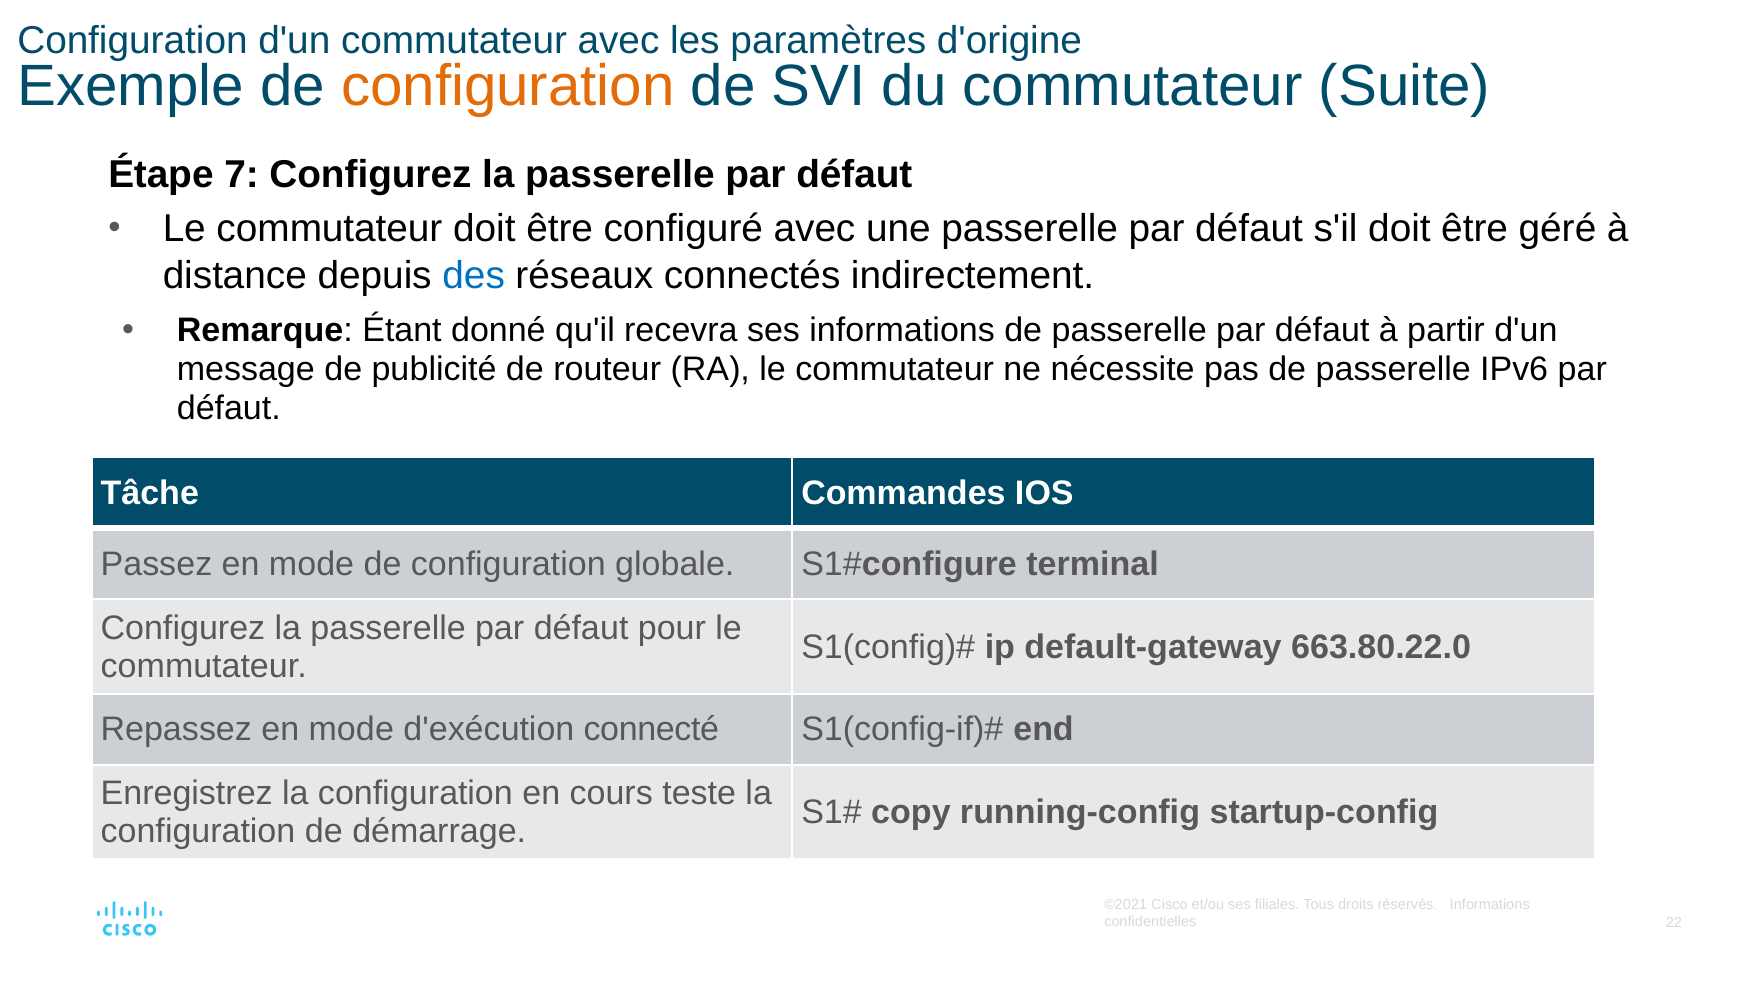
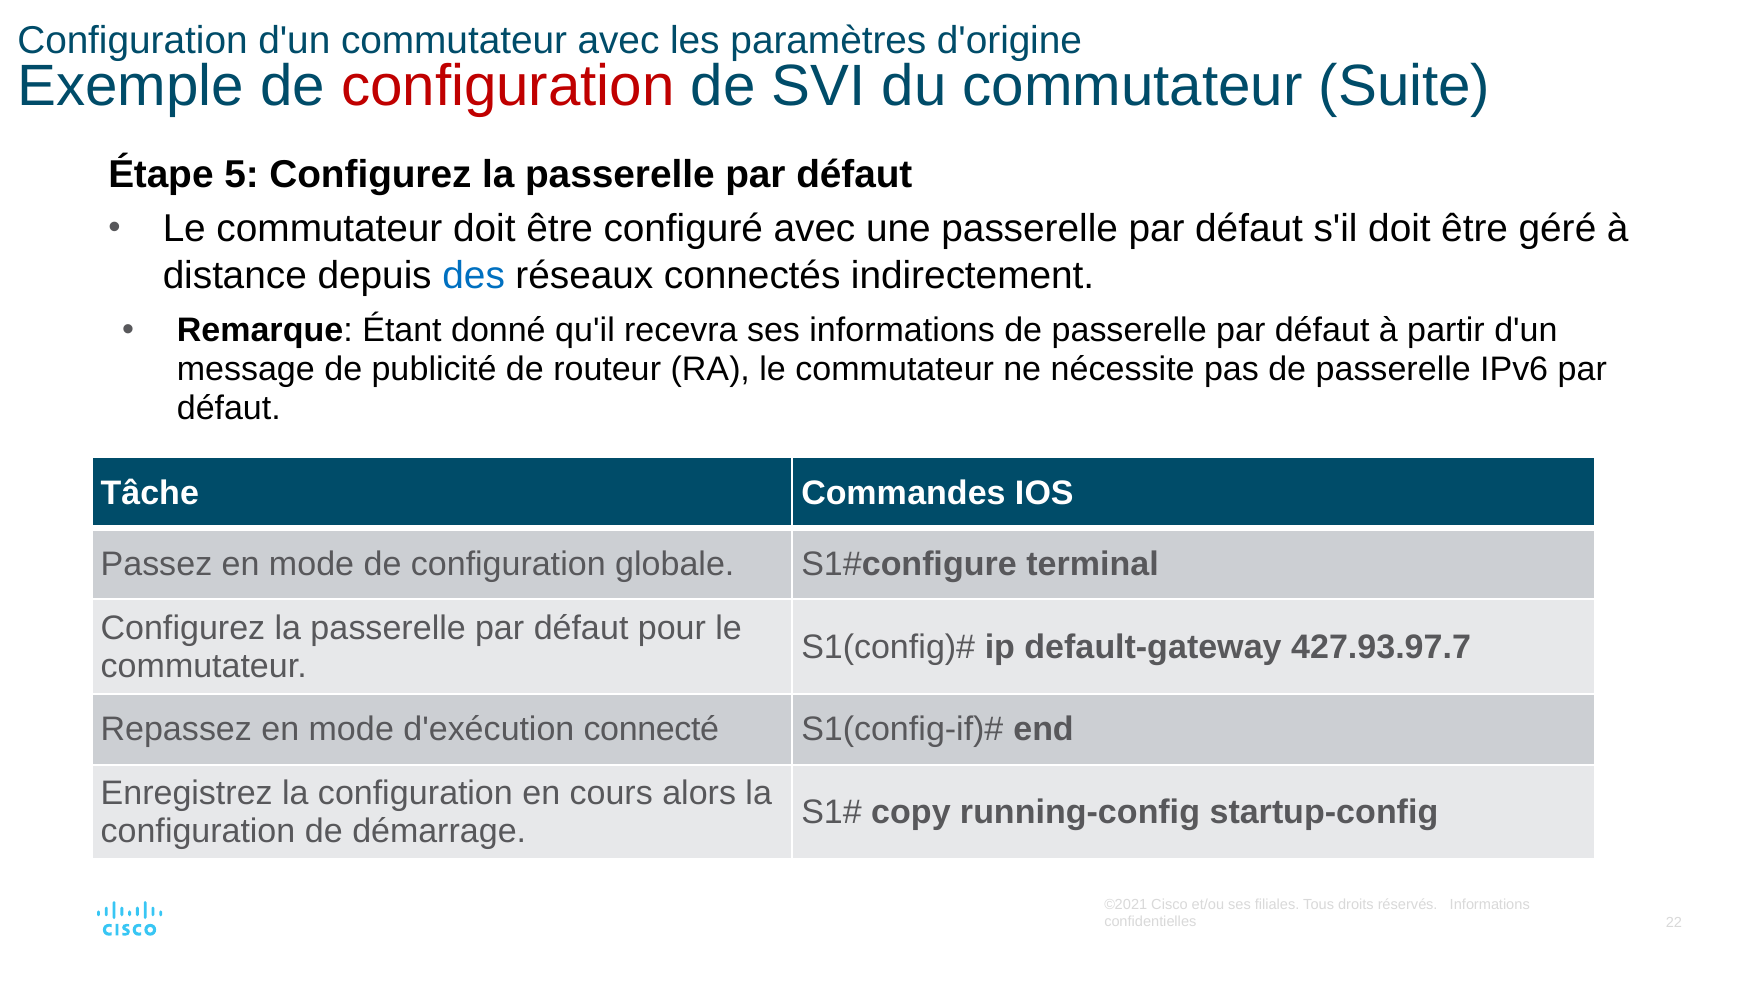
configuration colour: orange -> red (508, 86)
7: 7 -> 5 (242, 175)
663.80.22.0: 663.80.22.0 -> 427.93.97.7 (1381, 647)
teste: teste -> alors (699, 794)
